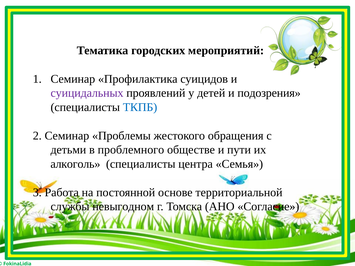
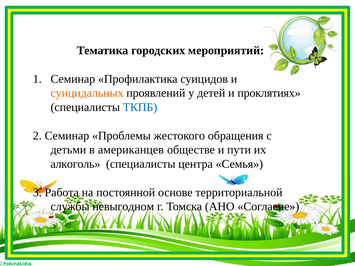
суицидальных colour: purple -> orange (87, 93)
подозрения: подозрения -> проклятиях (269, 93)
проблемного: проблемного -> американцев (131, 150)
